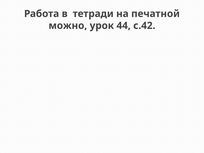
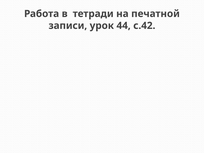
можно: можно -> записи (68, 26)
